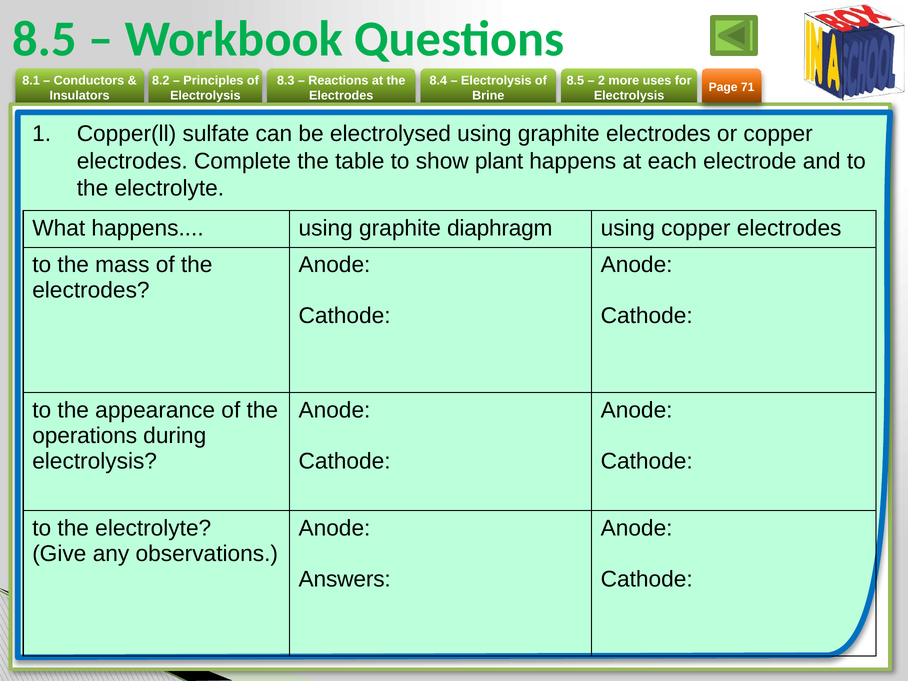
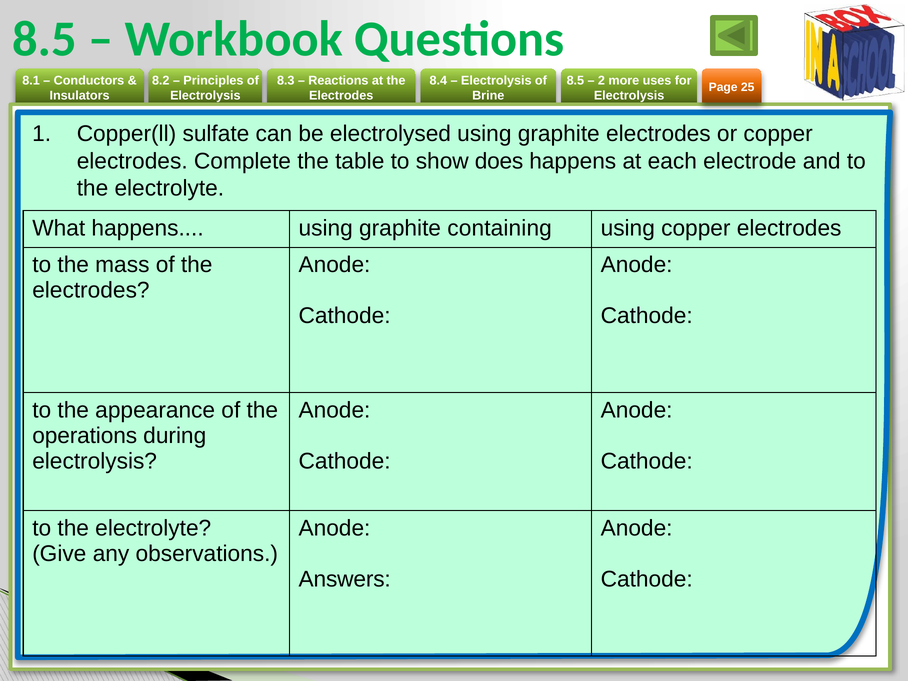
71: 71 -> 25 (748, 87)
plant: plant -> does (499, 161)
diaphragm: diaphragm -> containing (500, 228)
